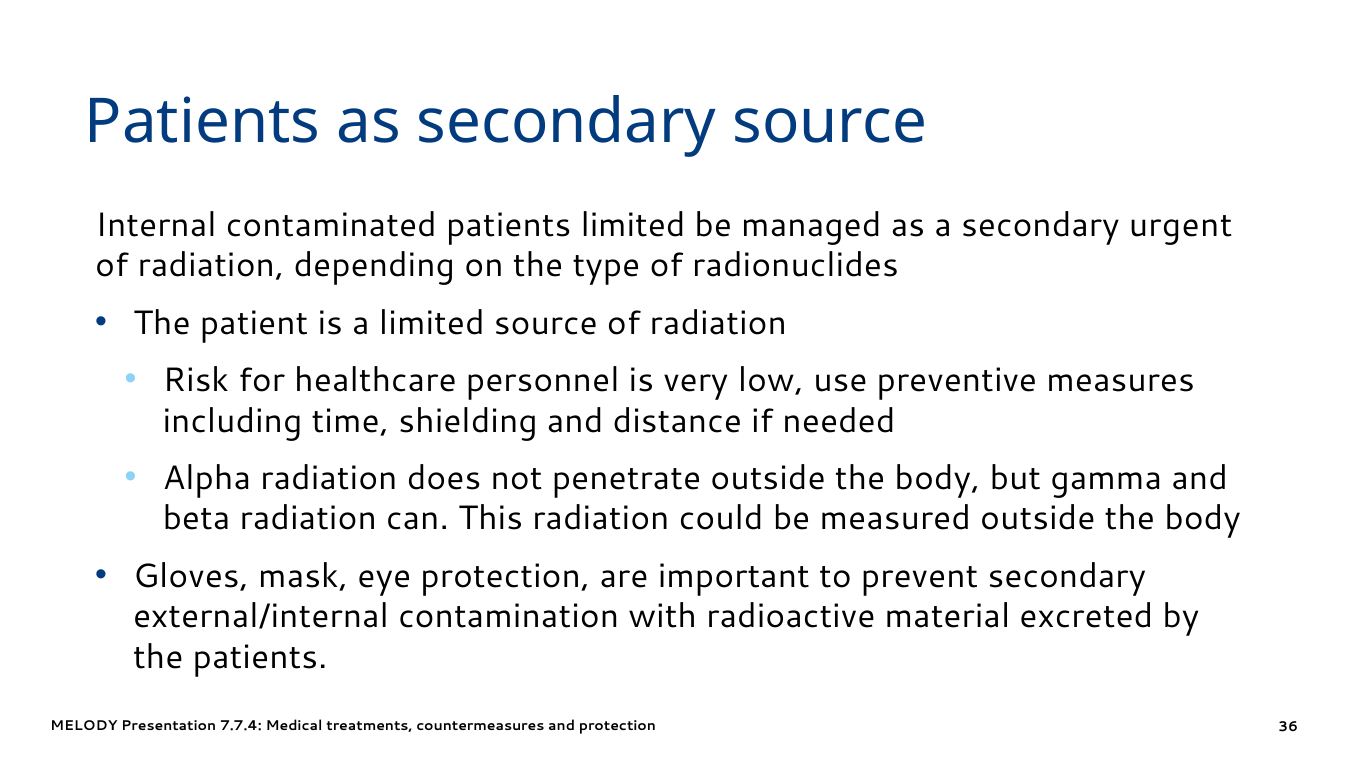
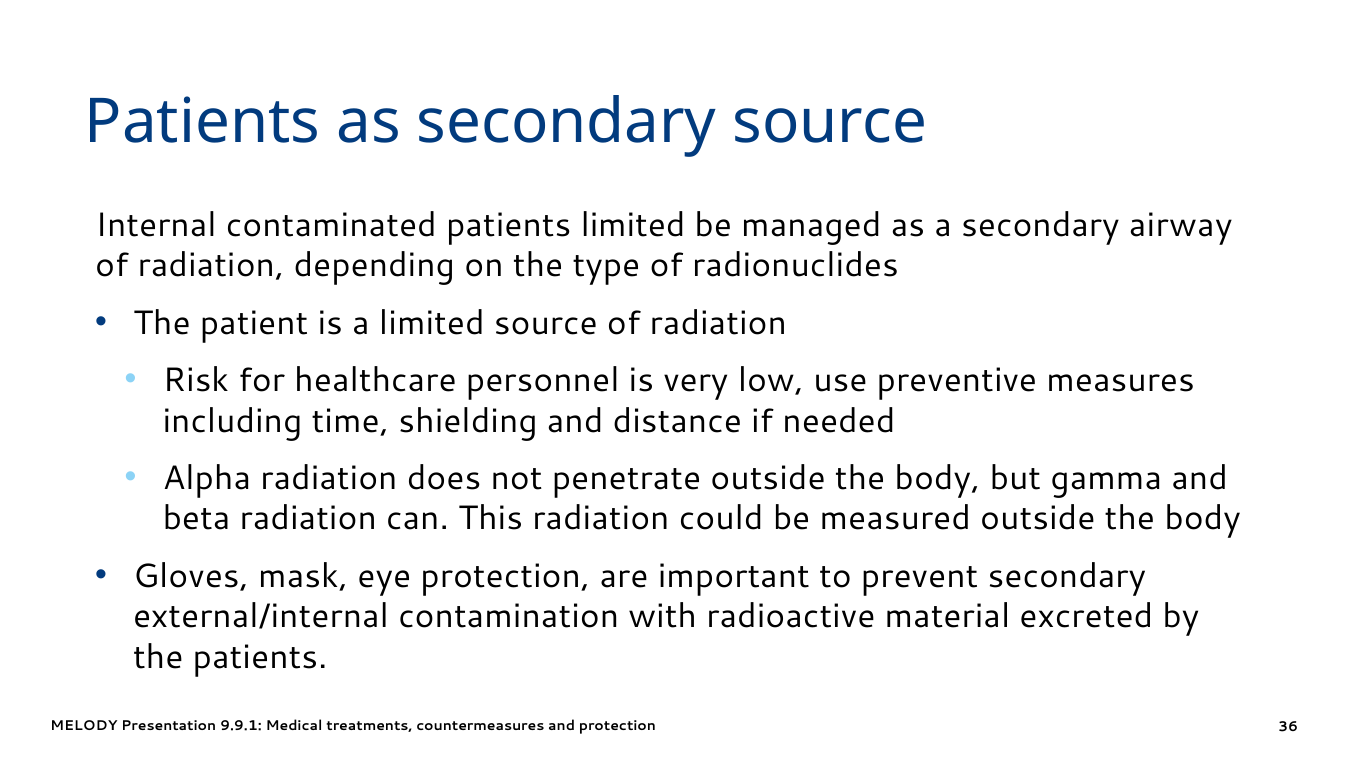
urgent: urgent -> airway (1181, 225)
7.7.4: 7.7.4 -> 9.9.1 (241, 727)
